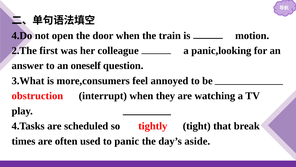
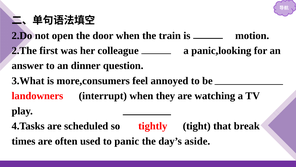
4.Do: 4.Do -> 2.Do (22, 35)
oneself: oneself -> dinner (86, 66)
obstruction: obstruction -> landowners (37, 96)
